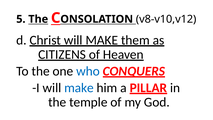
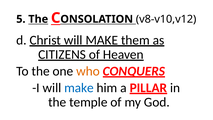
who colour: blue -> orange (88, 71)
